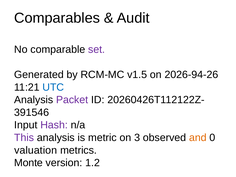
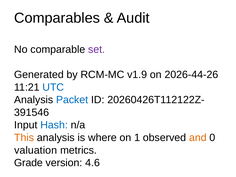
v1.5: v1.5 -> v1.9 (137, 75)
2026-94-26: 2026-94-26 -> 2026-44-26 (191, 75)
Packet colour: purple -> blue (72, 100)
Hash colour: purple -> blue (54, 125)
This colour: purple -> orange (24, 138)
metric: metric -> where (102, 138)
3: 3 -> 1 (137, 138)
Monte: Monte -> Grade (28, 163)
1.2: 1.2 -> 4.6 (93, 163)
